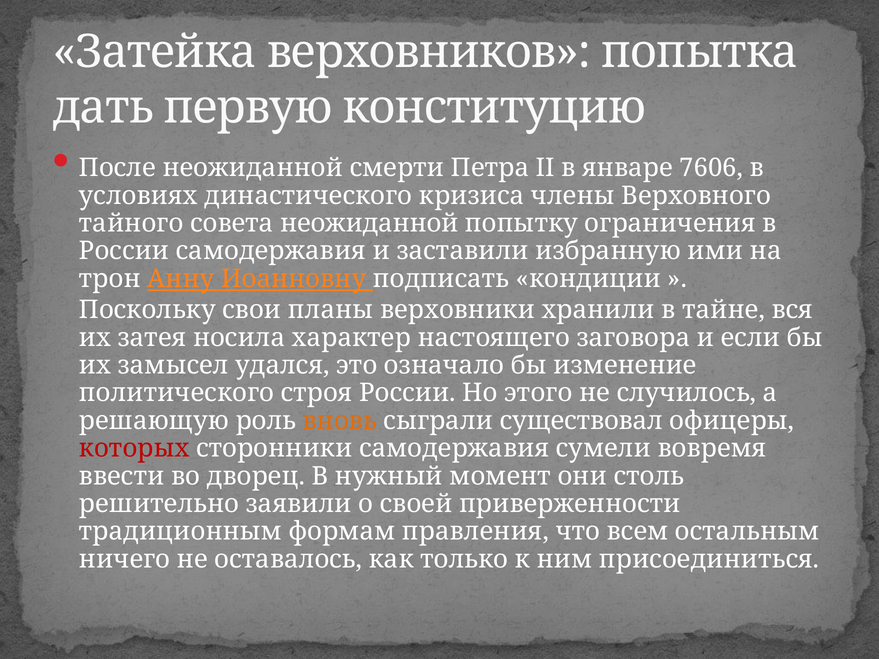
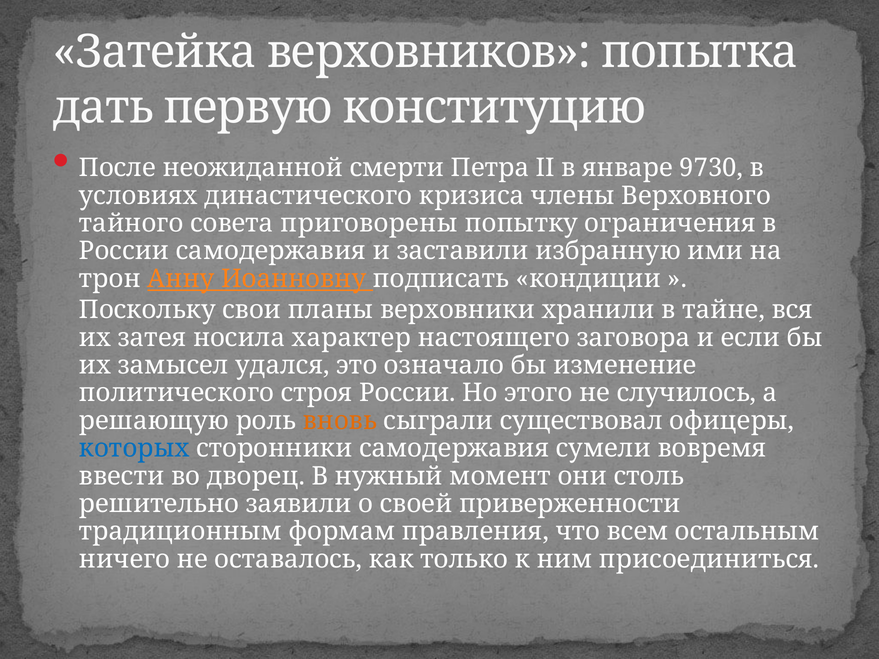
7606: 7606 -> 9730 (711, 168)
совета неожиданной: неожиданной -> приговорены (369, 223)
которых colour: red -> blue (134, 449)
